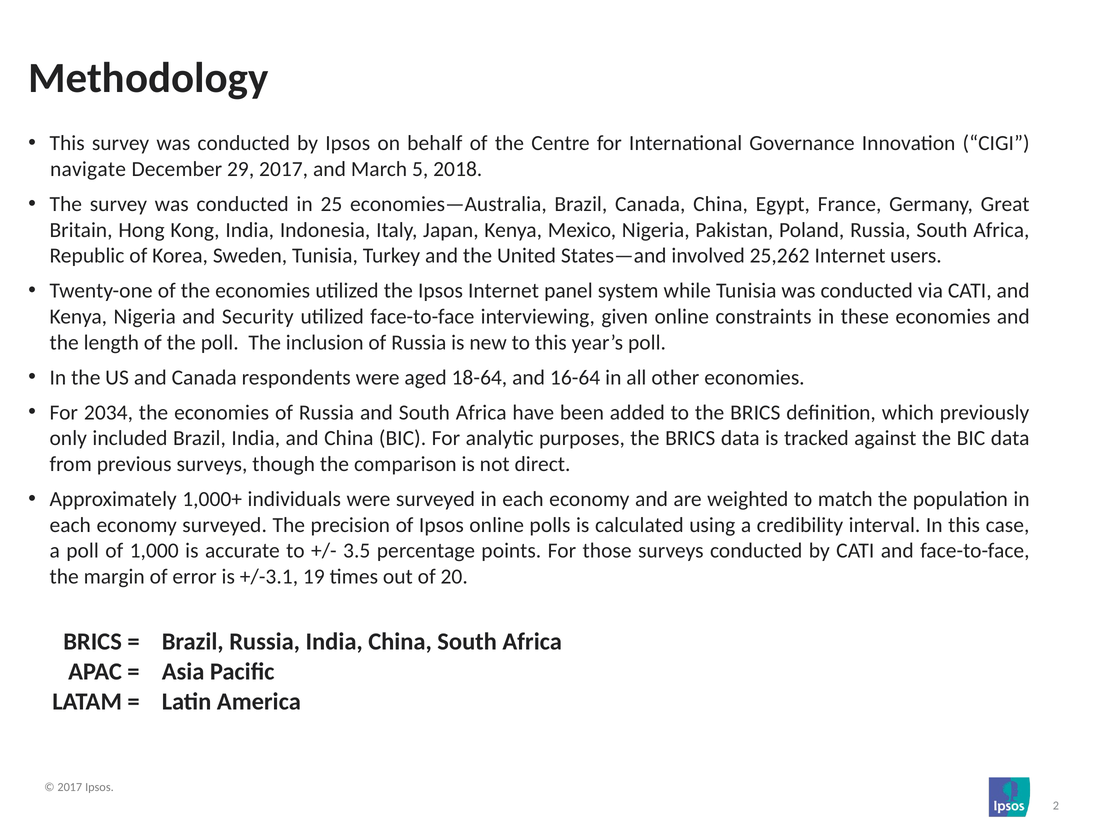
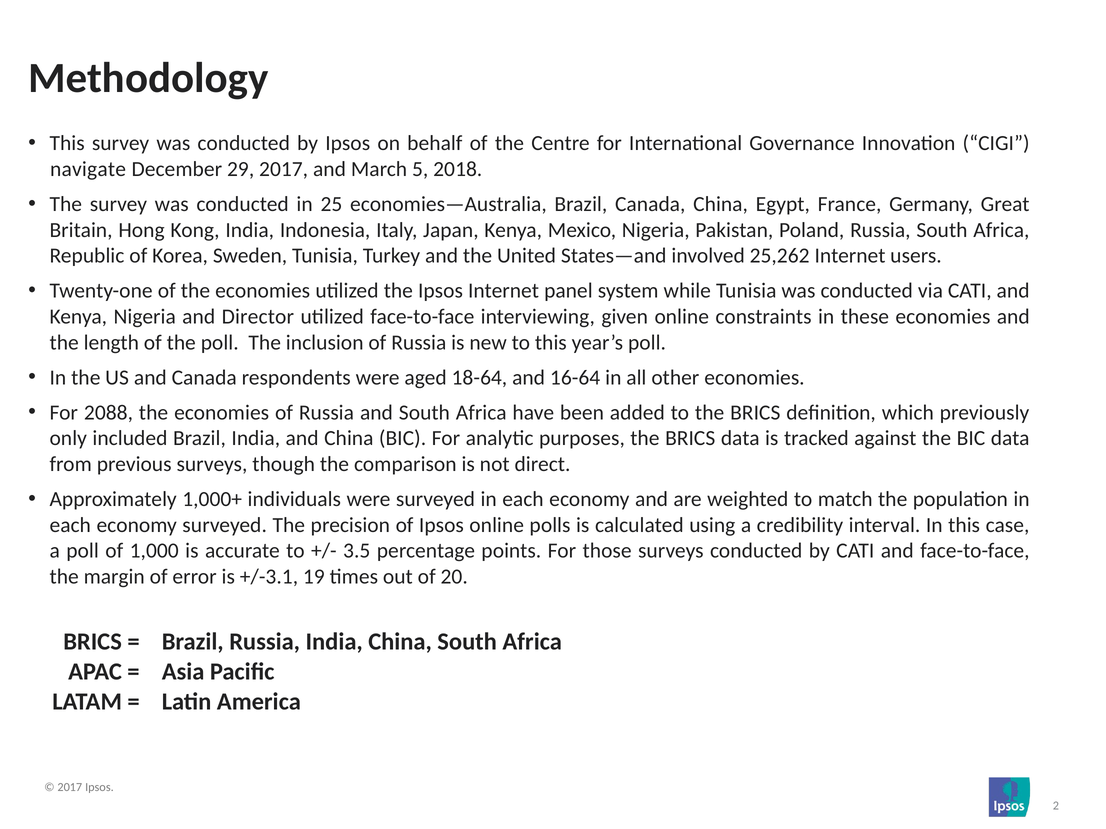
Security: Security -> Director (258, 317)
2034: 2034 -> 2088 (108, 413)
